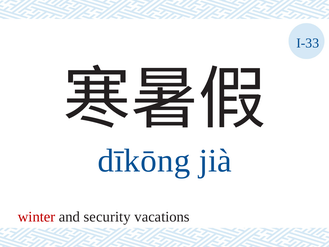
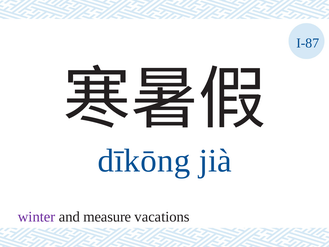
I-33: I-33 -> I-87 (308, 43)
winter colour: red -> purple (37, 216)
security: security -> measure (107, 216)
